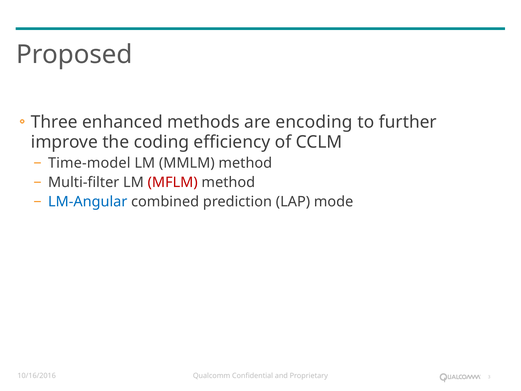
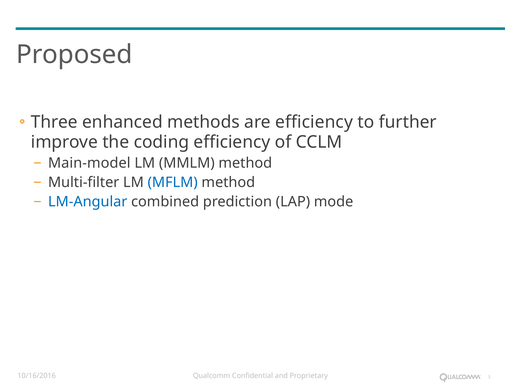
are encoding: encoding -> efficiency (314, 122)
Time-model: Time-model -> Main-model (89, 163)
MFLM colour: red -> blue (173, 182)
